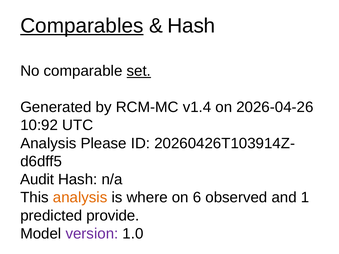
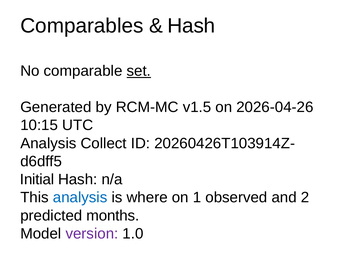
Comparables underline: present -> none (82, 26)
v1.4: v1.4 -> v1.5 (197, 107)
10:92: 10:92 -> 10:15 (39, 125)
Please: Please -> Collect (104, 143)
Audit: Audit -> Initial (37, 180)
analysis colour: orange -> blue (80, 198)
6: 6 -> 1 (197, 198)
1: 1 -> 2 (305, 198)
provide: provide -> months (113, 216)
